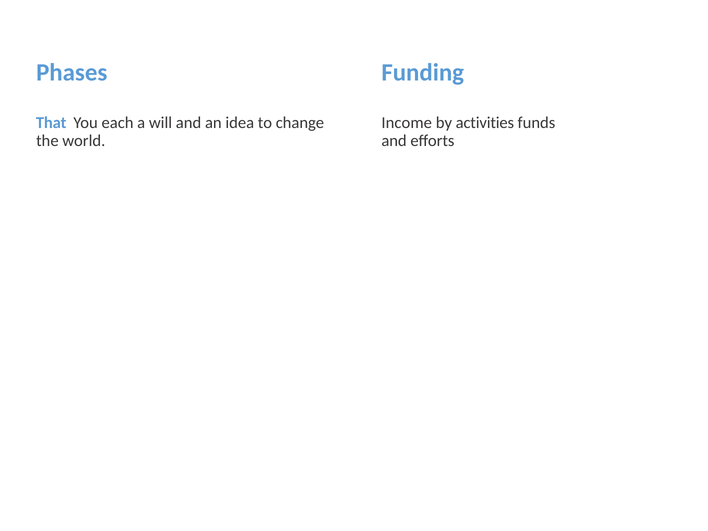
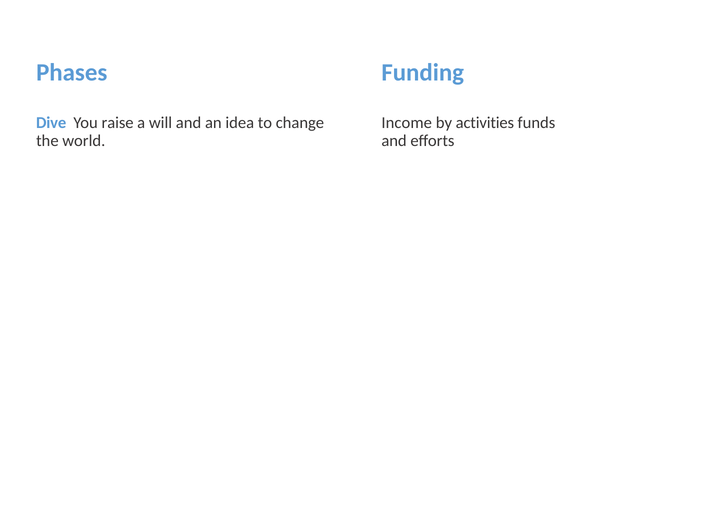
That: That -> Dive (51, 123)
each: each -> raise (118, 123)
